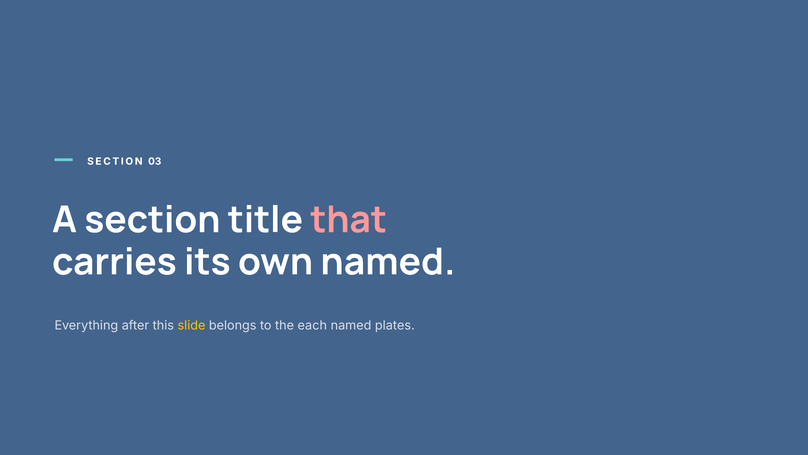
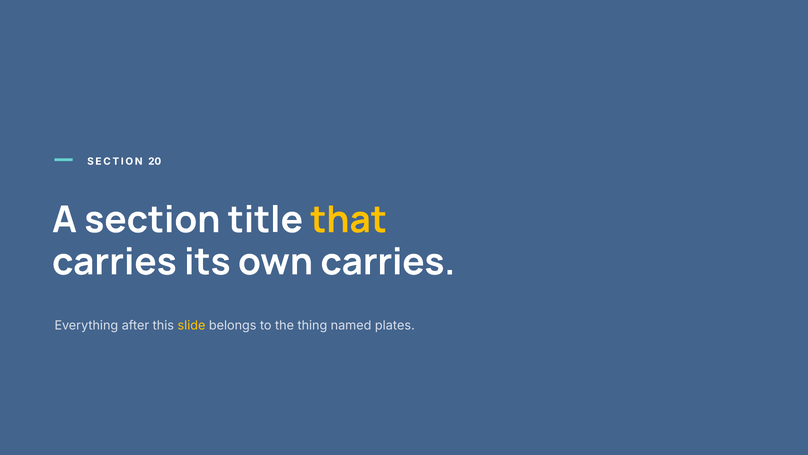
03: 03 -> 20 (155, 161)
that colour: pink -> yellow (349, 220)
own named: named -> carries (388, 262)
each: each -> thing (312, 325)
